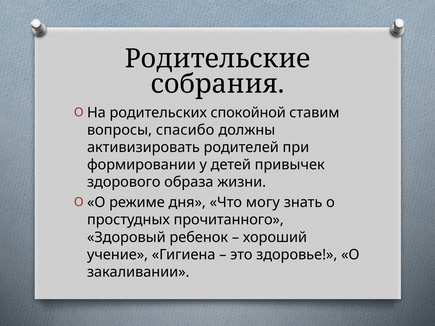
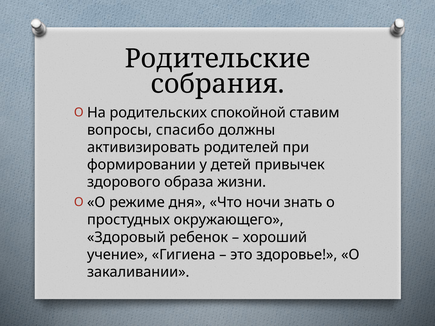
могу: могу -> ночи (263, 203)
прочитанного: прочитанного -> окружающего (229, 220)
